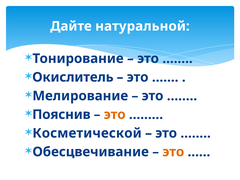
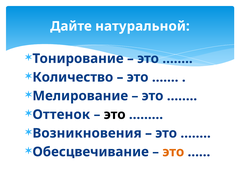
Окислитель: Окислитель -> Количество (73, 77)
Пояснив: Пояснив -> Оттенок (61, 115)
это colour: orange -> black (115, 115)
Косметической: Косметической -> Возникновения (87, 133)
